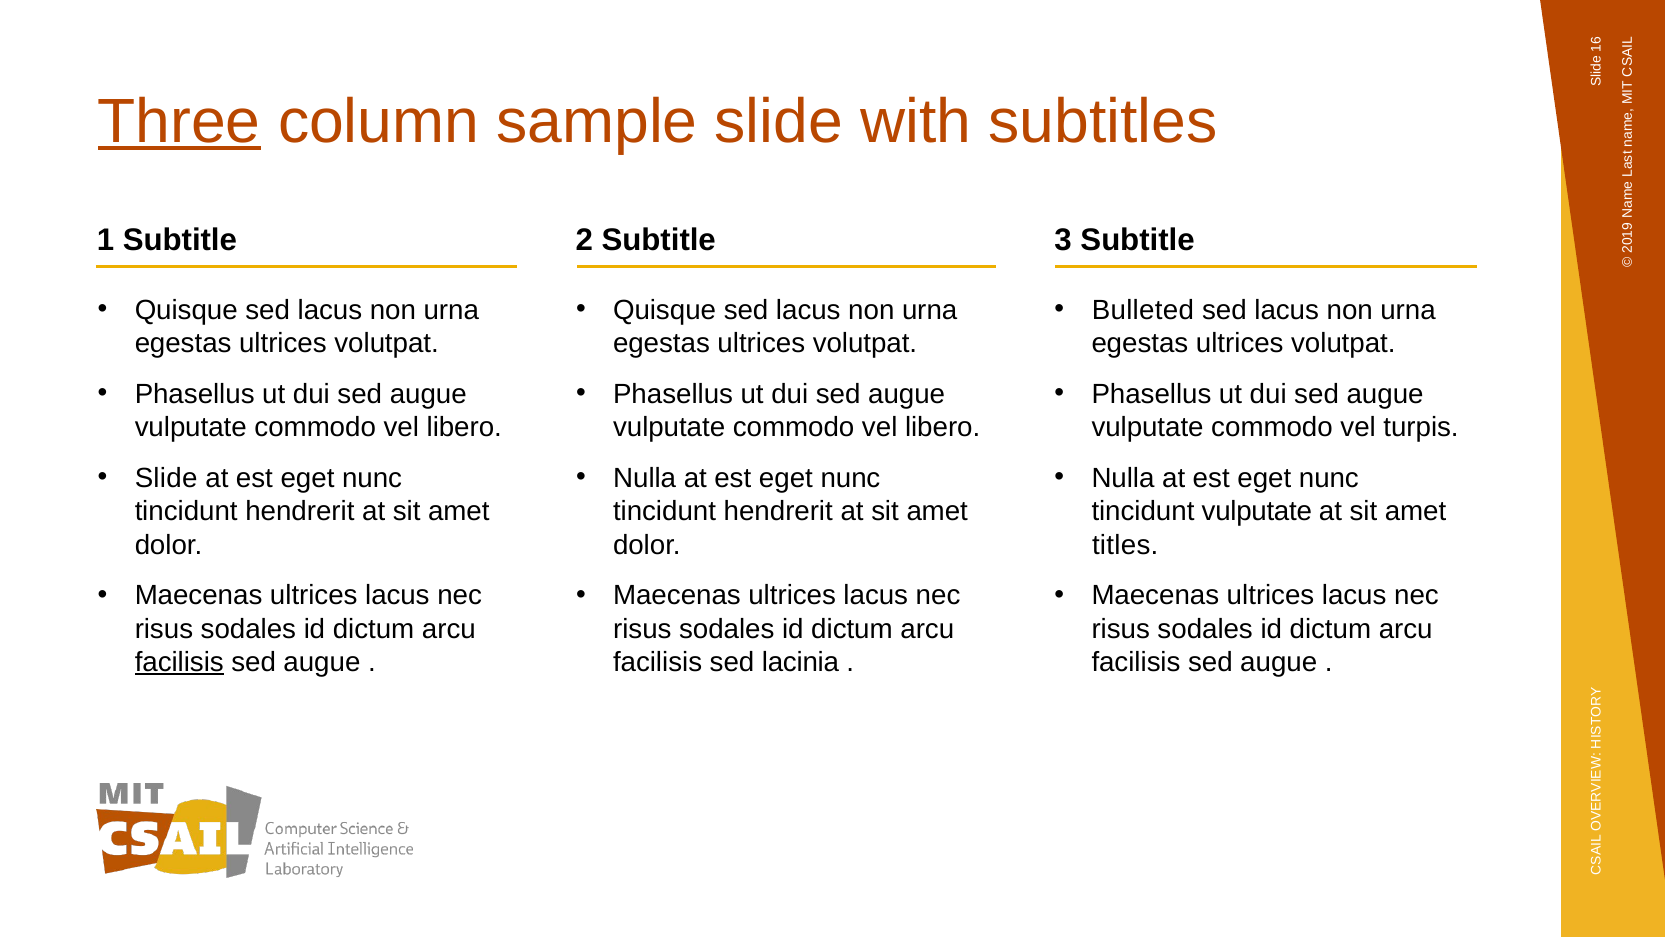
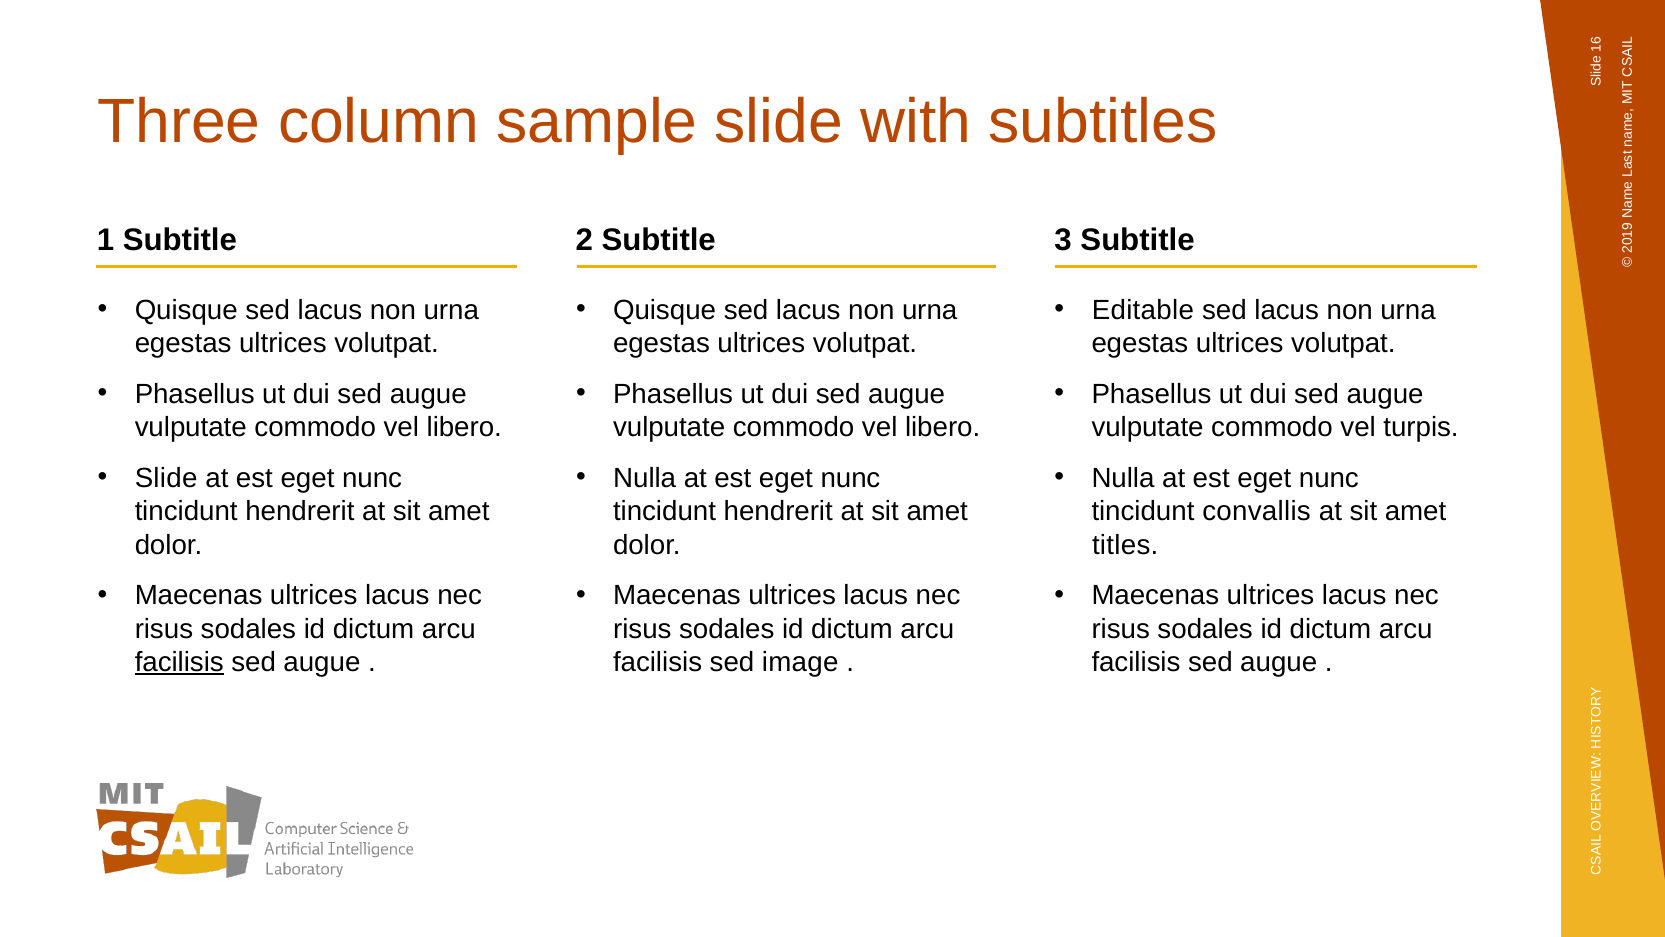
Three underline: present -> none (179, 121)
Bulleted: Bulleted -> Editable (1143, 310)
tincidunt vulputate: vulputate -> convallis (1257, 511)
lacinia: lacinia -> image (800, 662)
